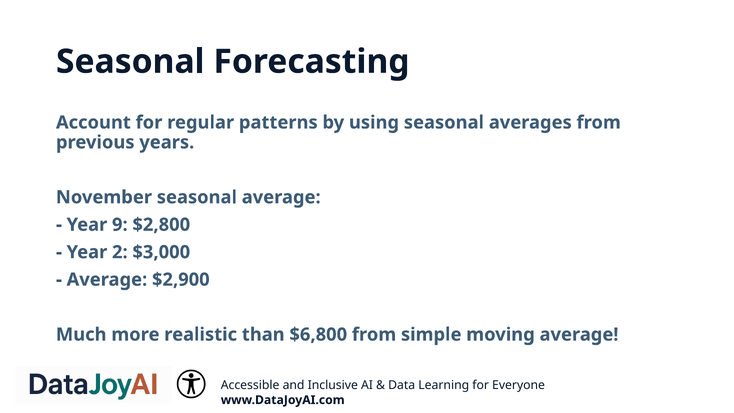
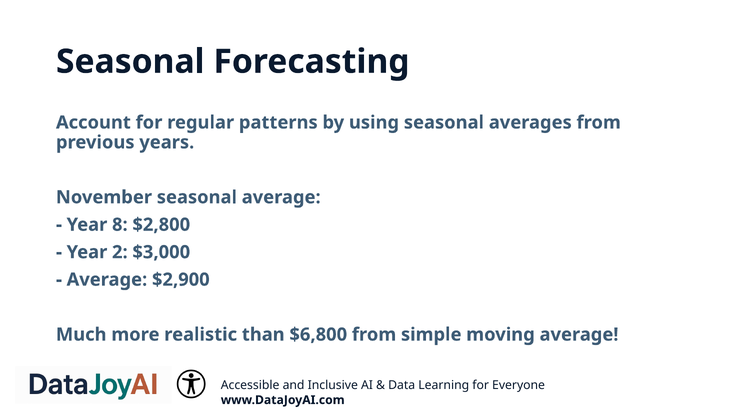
9: 9 -> 8 (120, 225)
